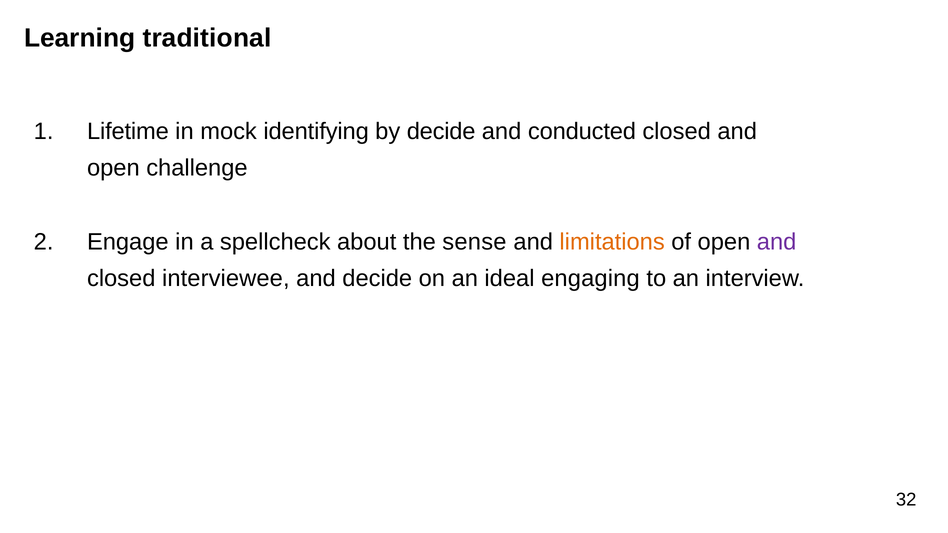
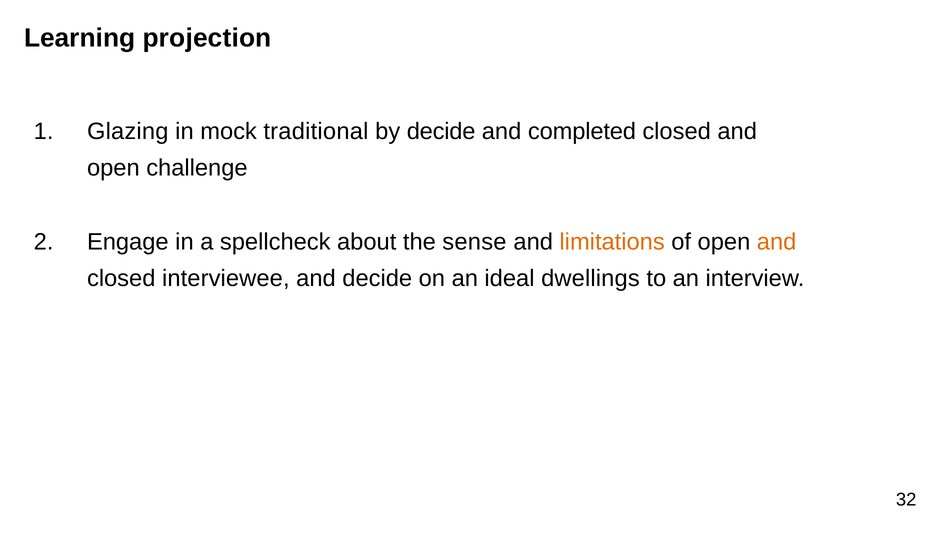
traditional: traditional -> projection (207, 38)
Lifetime: Lifetime -> Glazing (128, 131)
identifying: identifying -> traditional (316, 131)
conducted: conducted -> completed (582, 131)
and colour: purple -> orange (777, 242)
engaging: engaging -> dwellings (590, 279)
